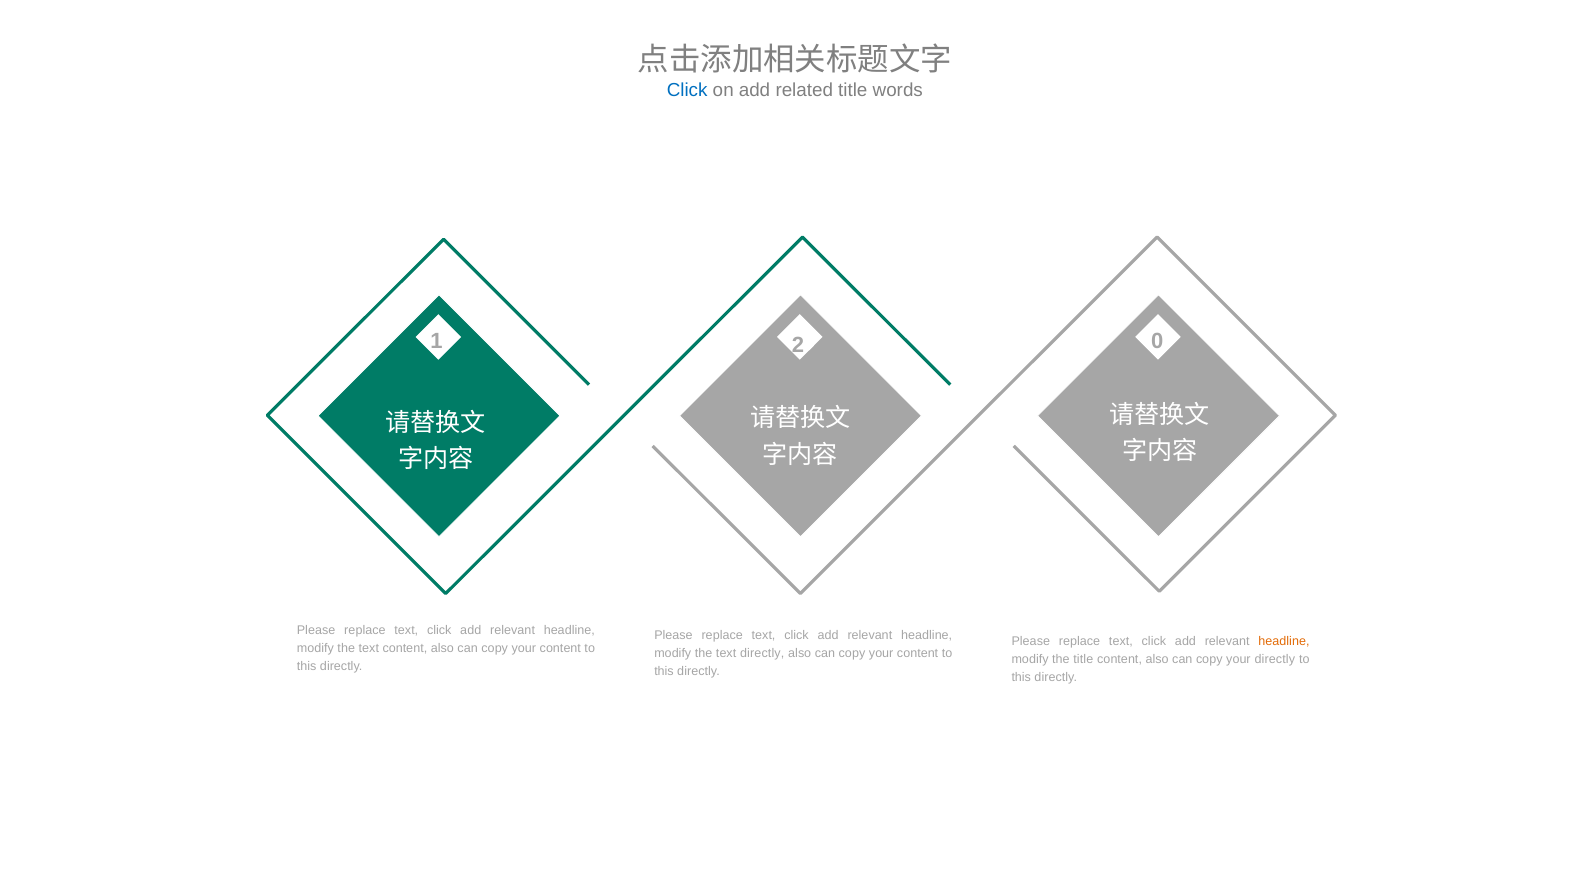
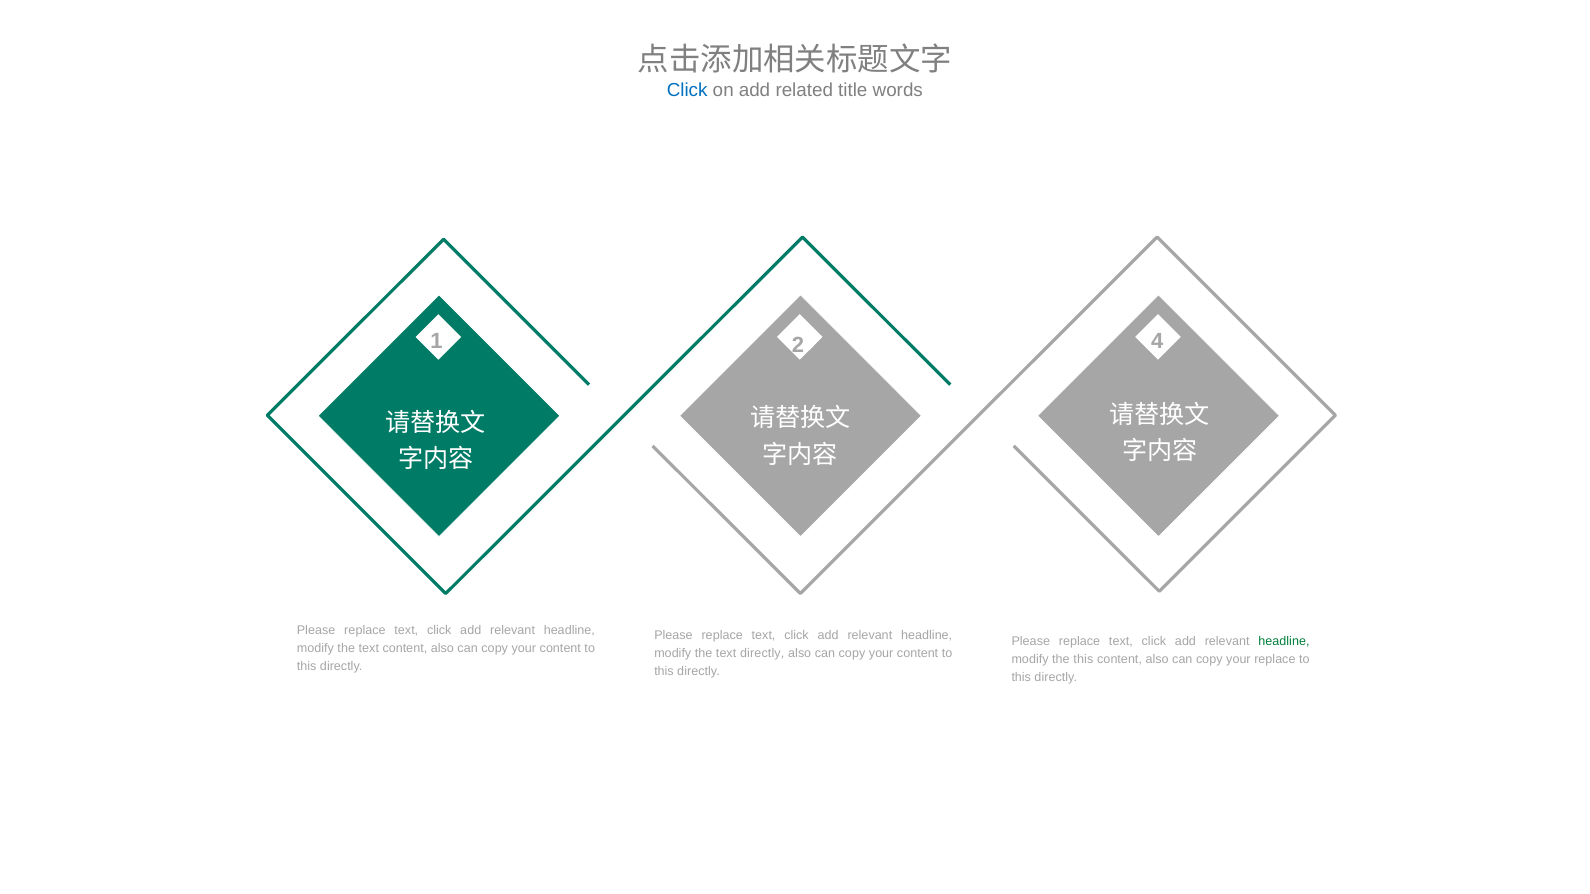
0: 0 -> 4 (1157, 341)
headline colour: orange -> green (1284, 641)
the title: title -> this (1083, 659)
your directly: directly -> replace (1275, 659)
